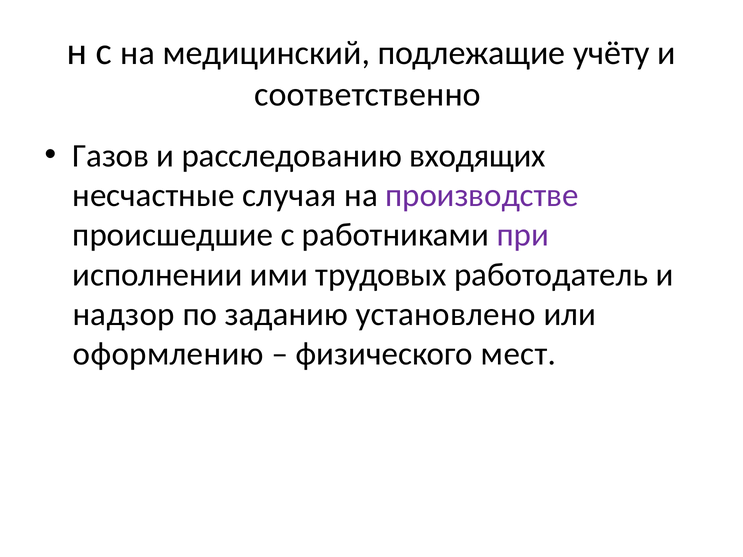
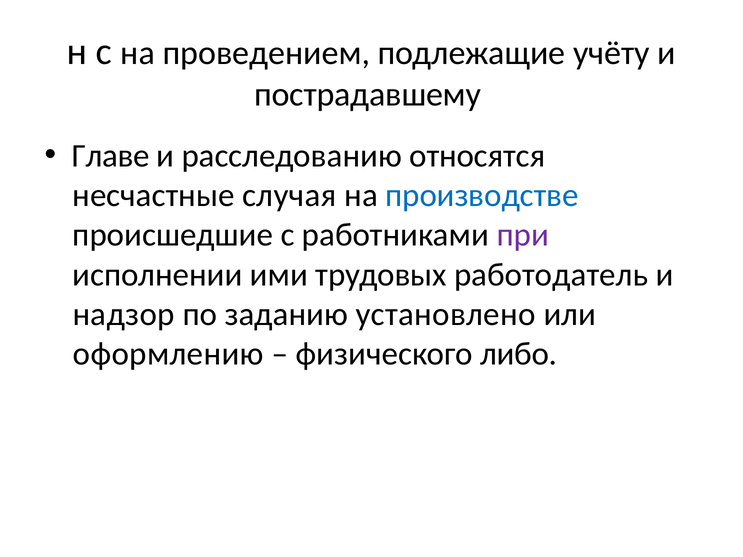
медицинский: медицинский -> проведением (266, 53)
соответственно: соответственно -> пострадавшему (368, 95)
Газов: Газов -> Главе (111, 156)
входящих: входящих -> относятся (477, 156)
производстве colour: purple -> blue (482, 196)
мест: мест -> либо (519, 354)
